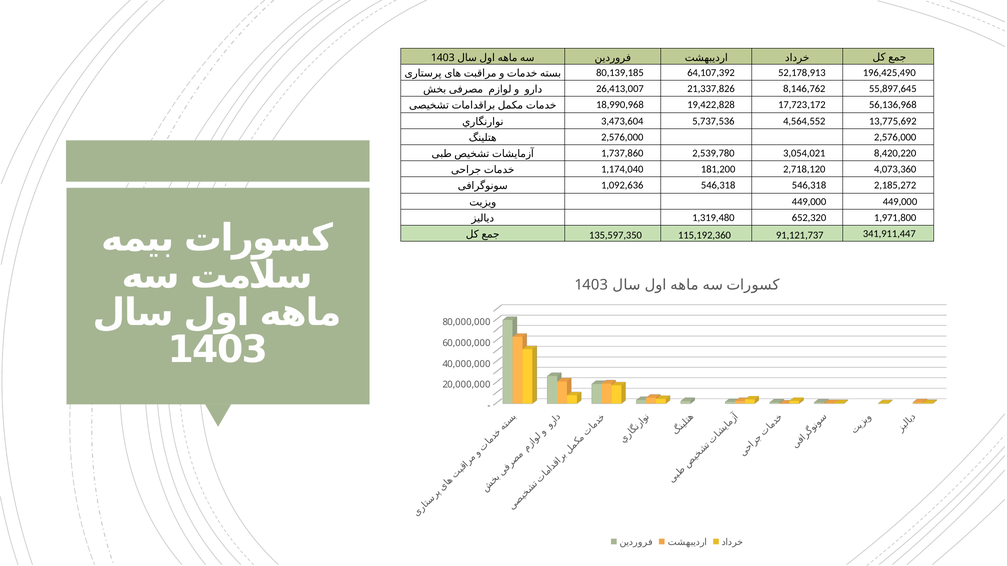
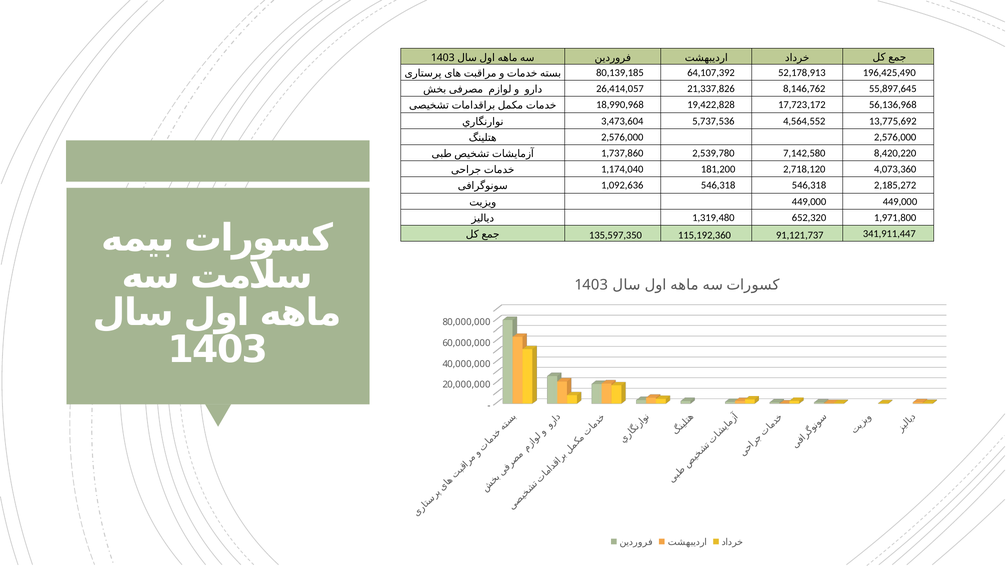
26,413,007: 26,413,007 -> 26,414,057 (620, 89)
3,054,021: 3,054,021 -> 7,142,580 (804, 153)
